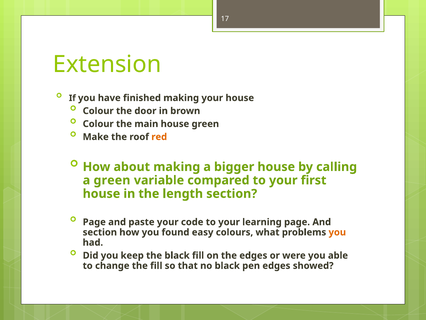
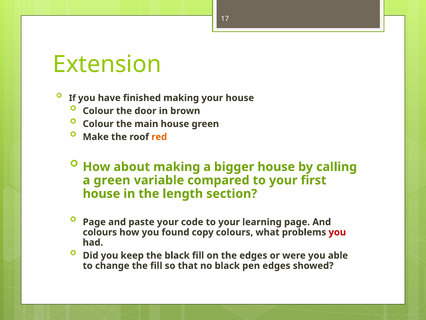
section: section -> colours (100, 232)
easy: easy -> copy (203, 232)
you colour: orange -> red (337, 232)
